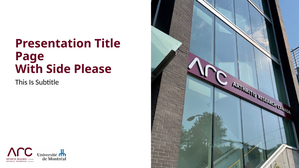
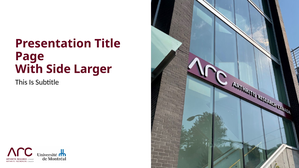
Please: Please -> Larger (93, 69)
